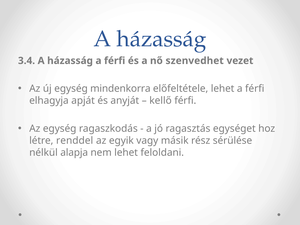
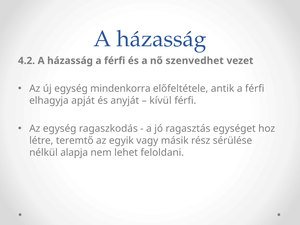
3.4: 3.4 -> 4.2 (27, 61)
előfeltétele lehet: lehet -> antik (223, 89)
kellő: kellő -> kívül (161, 101)
renddel: renddel -> teremtő (75, 141)
